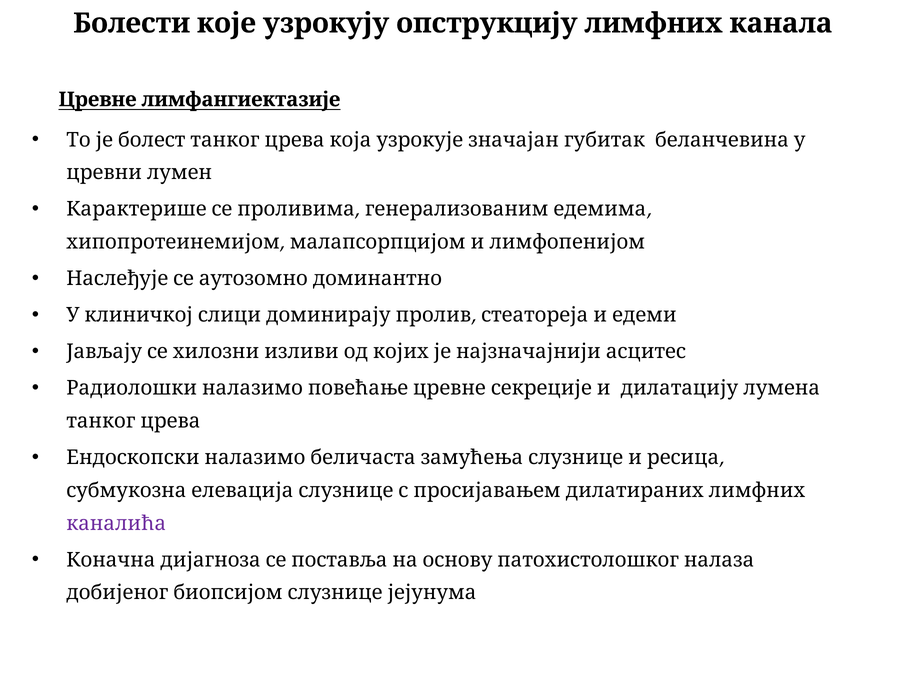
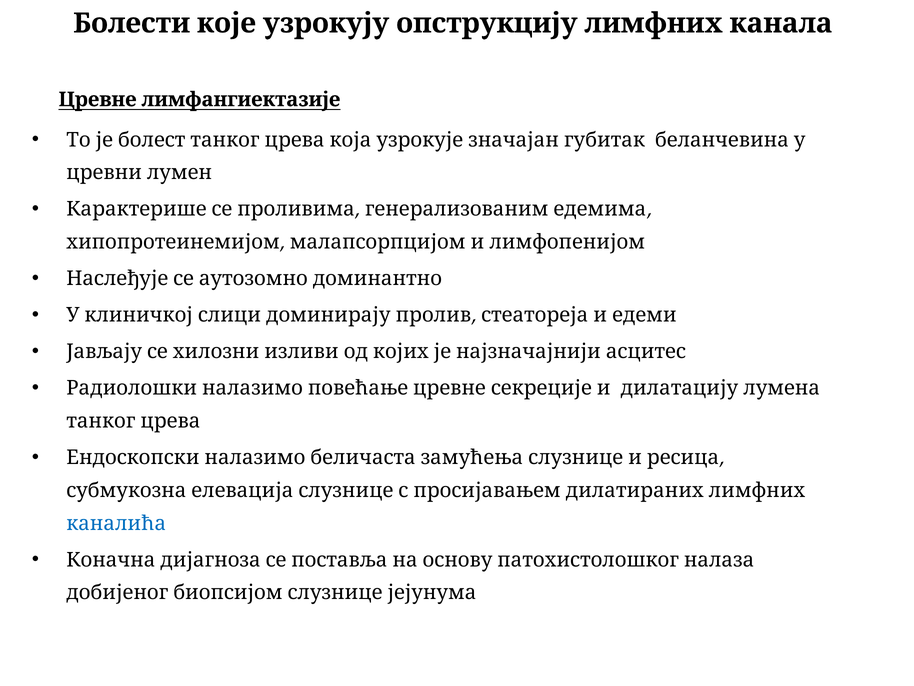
каналића colour: purple -> blue (116, 523)
